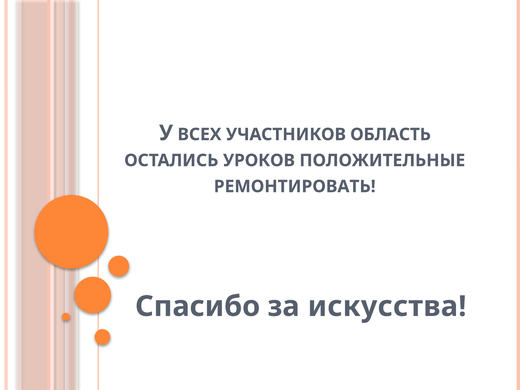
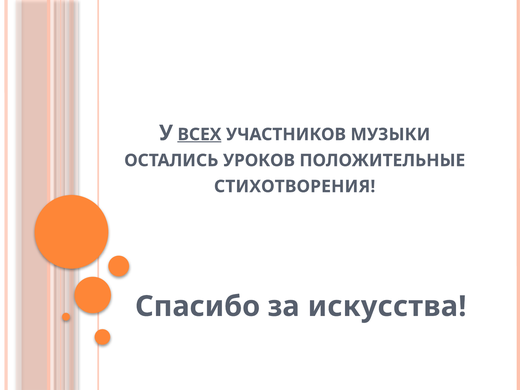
ВСЕХ underline: none -> present (199, 134)
ОБЛАСТЬ: ОБЛАСТЬ -> МУЗЫКИ (390, 134)
РЕМОНТИРОВАТЬ: РЕМОНТИРОВАТЬ -> СТИХОТВОРЕНИЯ (295, 186)
